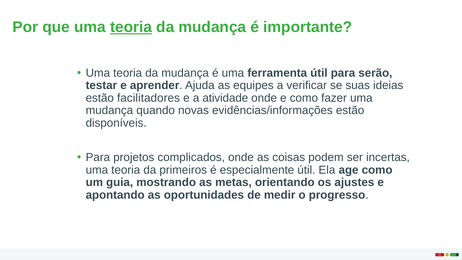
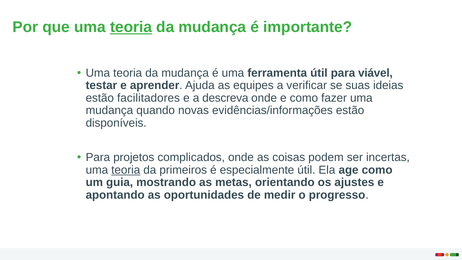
serão: serão -> viável (375, 73)
atividade: atividade -> descreva (225, 98)
teoria underline: none -> present (126, 170)
